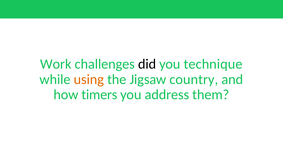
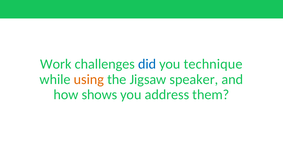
did colour: black -> blue (147, 64)
country: country -> speaker (194, 79)
timers: timers -> shows (99, 95)
